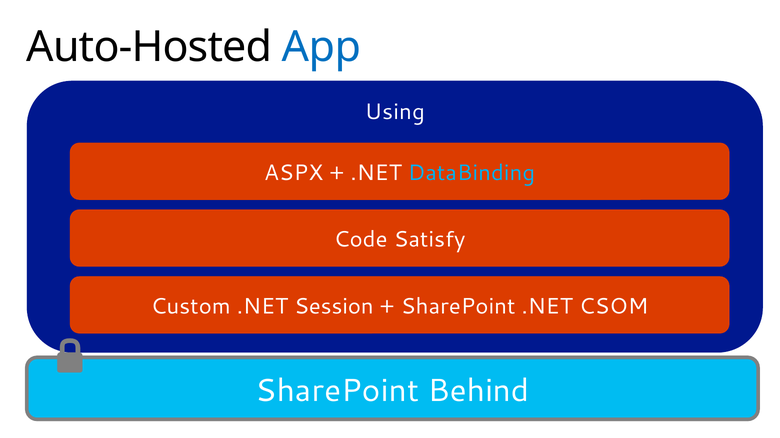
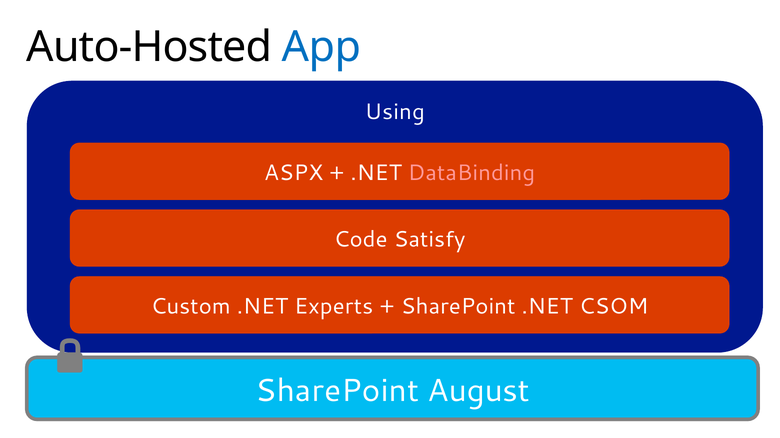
DataBinding colour: light blue -> pink (471, 173)
Session: Session -> Experts (334, 307)
Behind: Behind -> August (479, 391)
